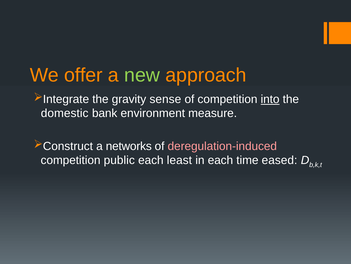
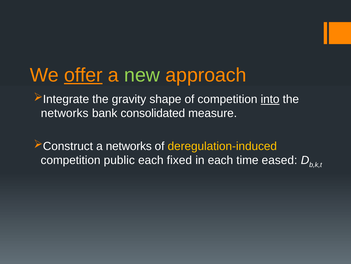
offer underline: none -> present (83, 75)
sense: sense -> shape (165, 99)
domestic: domestic -> networks (65, 113)
environment: environment -> consolidated (153, 113)
deregulation-induced colour: pink -> yellow (222, 146)
least: least -> fixed (179, 160)
